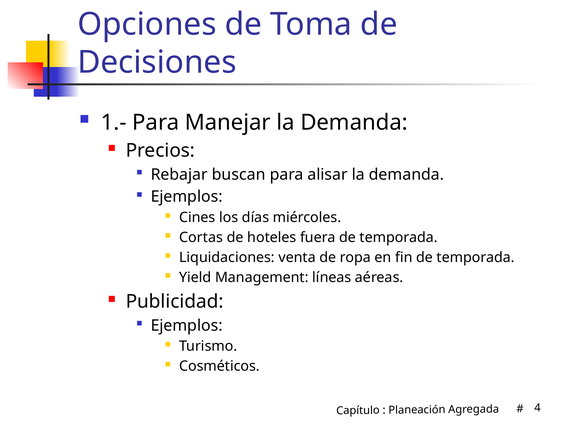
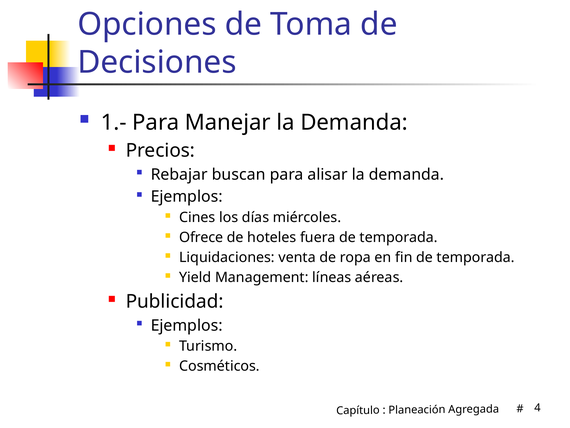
Cortas: Cortas -> Ofrece (201, 237)
